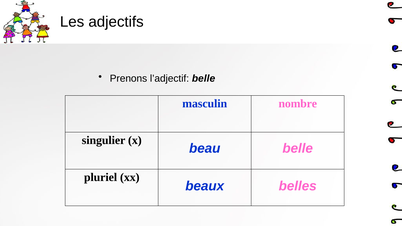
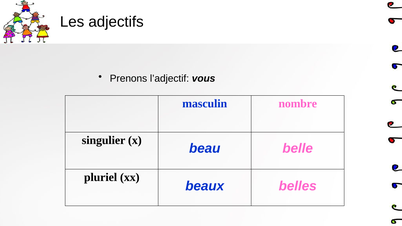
l’adjectif belle: belle -> vous (204, 79)
